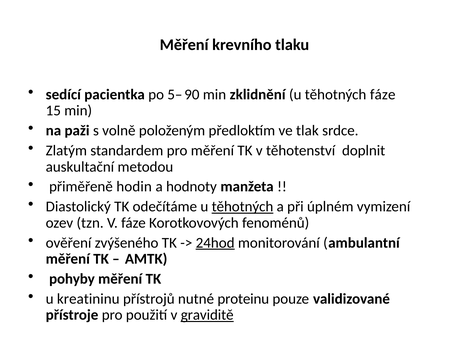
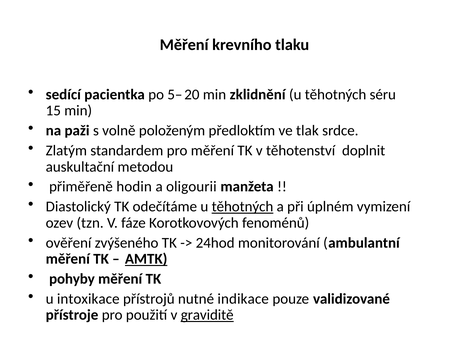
90: 90 -> 20 (192, 94)
těhotných fáze: fáze -> séru (383, 94)
hodnoty: hodnoty -> oligourii (191, 187)
24hod underline: present -> none (215, 243)
AMTK underline: none -> present (146, 259)
kreatininu: kreatininu -> intoxikace (88, 299)
proteinu: proteinu -> indikace (243, 299)
